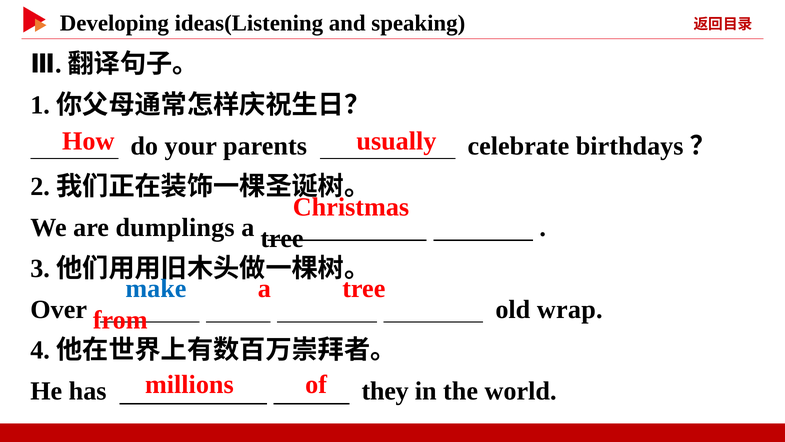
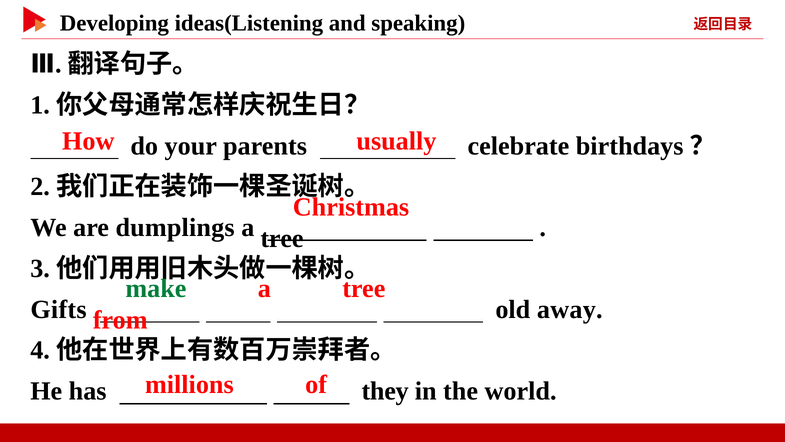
make colour: blue -> green (156, 289)
Over: Over -> Gifts (59, 309)
wrap: wrap -> away (570, 309)
